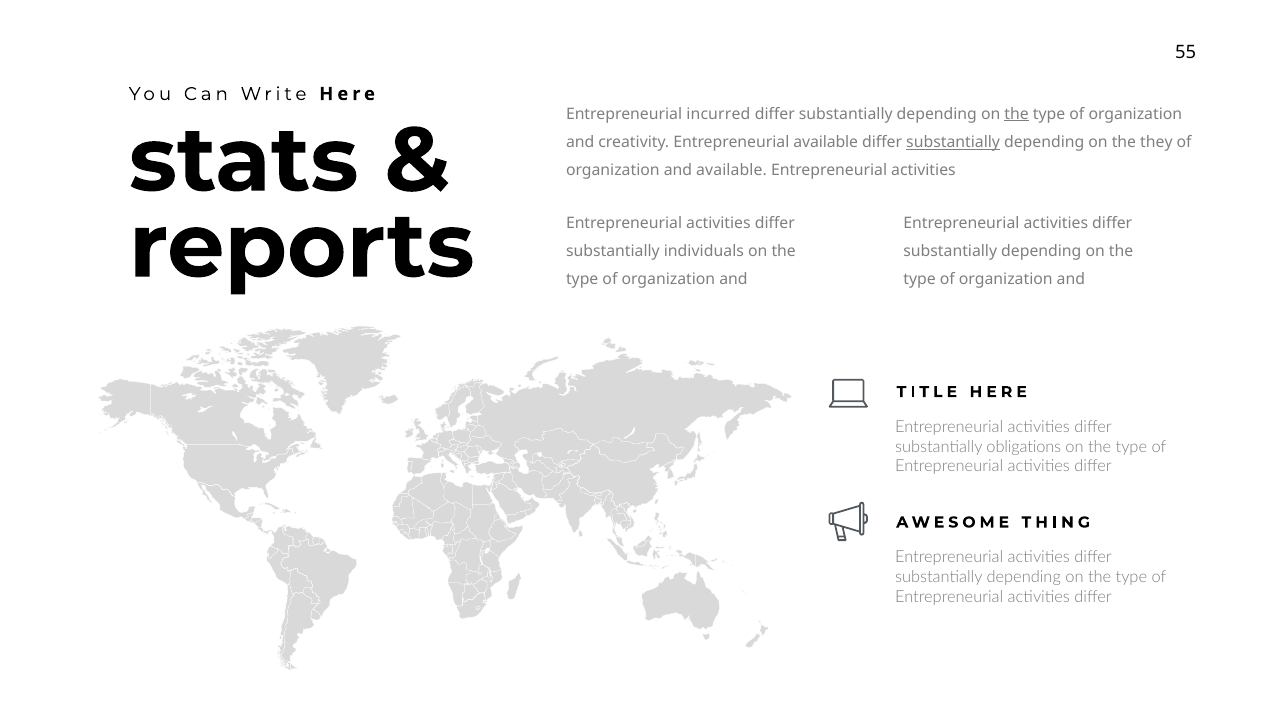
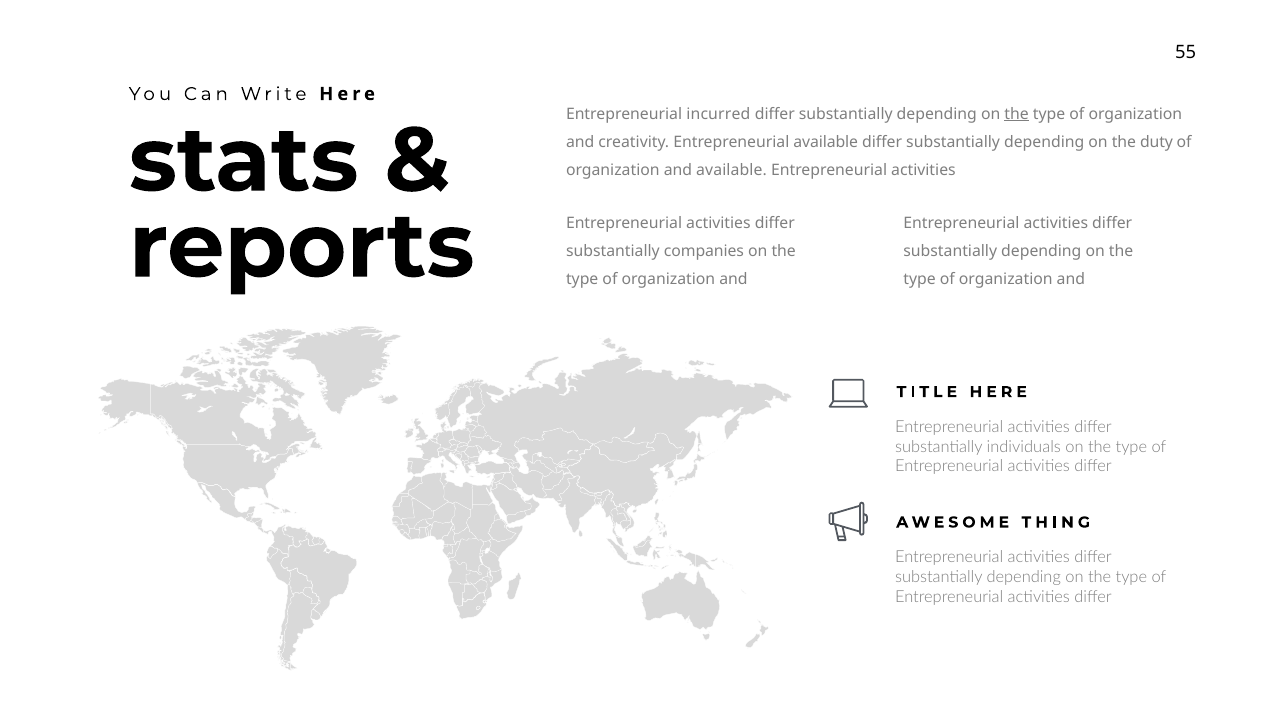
substantially underline: present -> none (953, 142)
they: they -> duty (1156, 142)
individuals: individuals -> companies (704, 251)
obligations: obligations -> individuals (1024, 447)
